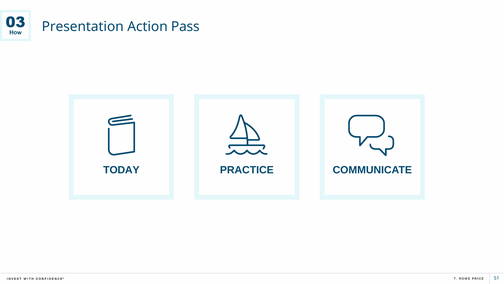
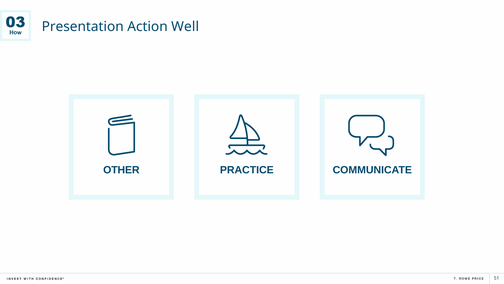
Pass: Pass -> Well (185, 27)
TODAY: TODAY -> OTHER (121, 170)
